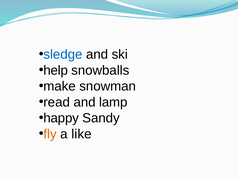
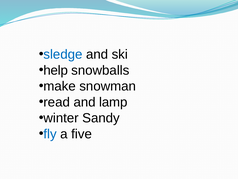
happy: happy -> winter (61, 118)
fly colour: orange -> blue (50, 134)
like: like -> five (82, 134)
